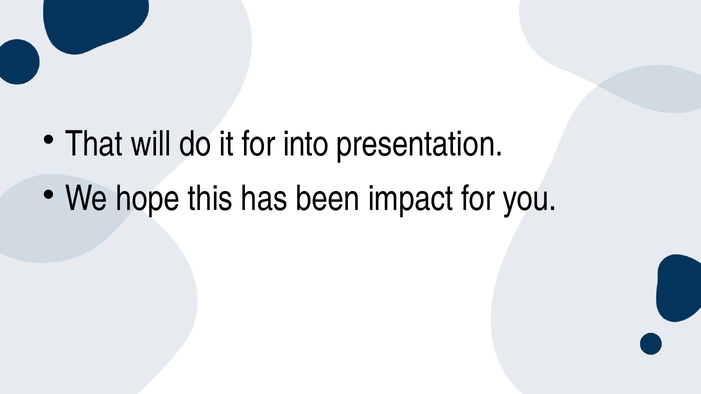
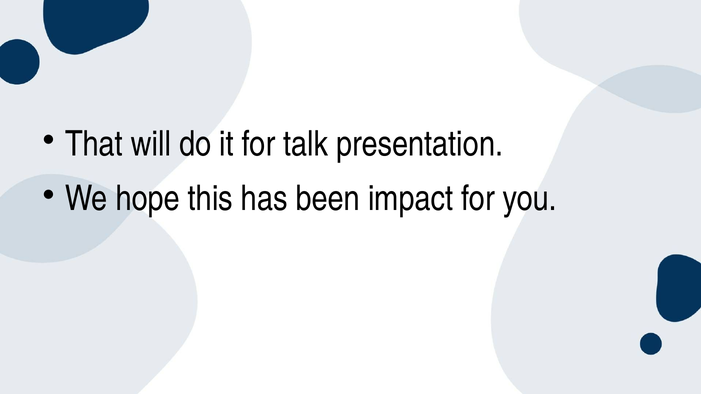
into: into -> talk (306, 144)
